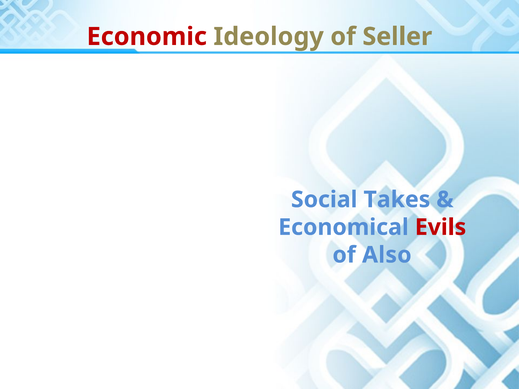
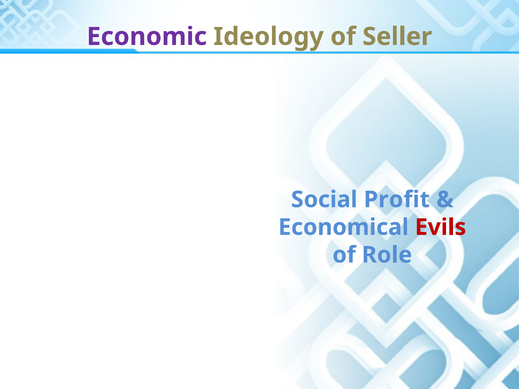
Economic colour: red -> purple (147, 37)
Takes: Takes -> Profit (397, 200)
Also: Also -> Role (387, 255)
